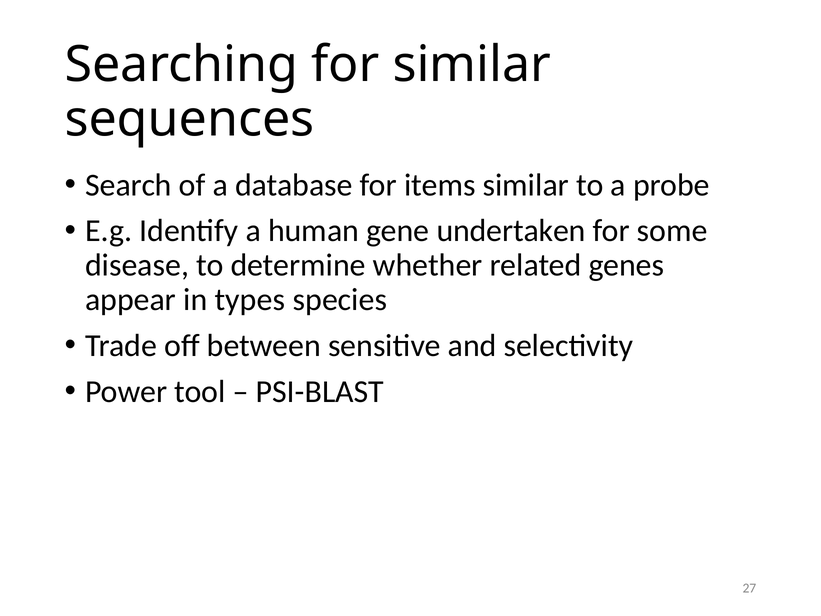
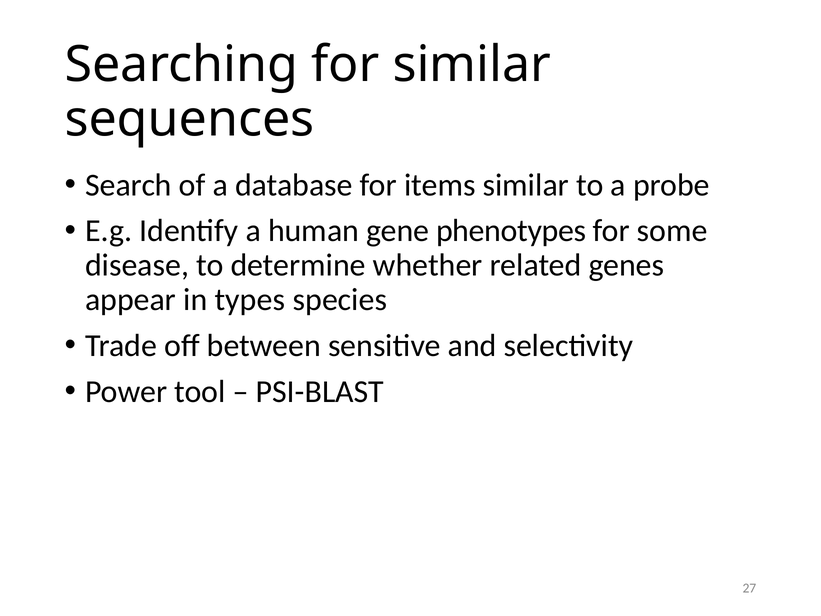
undertaken: undertaken -> phenotypes (511, 231)
